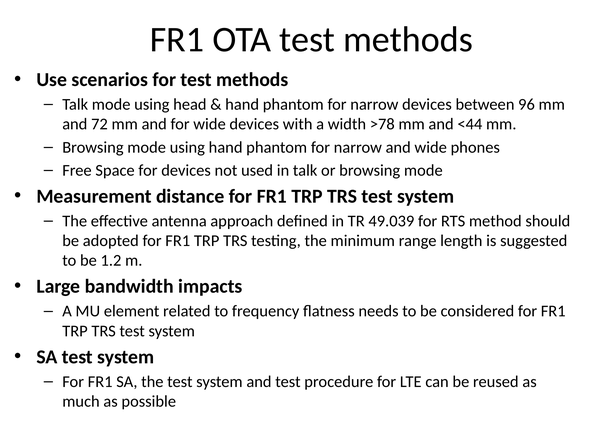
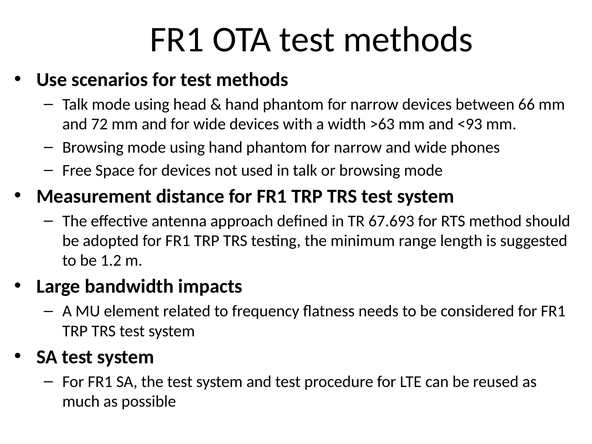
96: 96 -> 66 (527, 104)
>78: >78 -> >63 (382, 124)
<44: <44 -> <93 (470, 124)
49.039: 49.039 -> 67.693 (391, 221)
